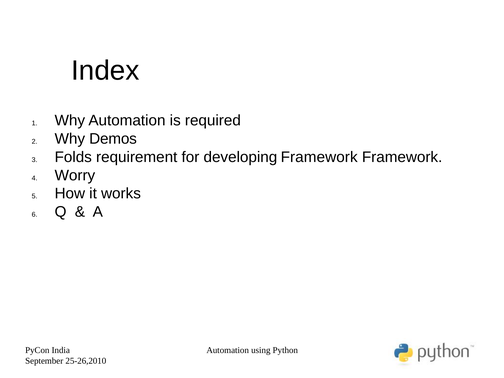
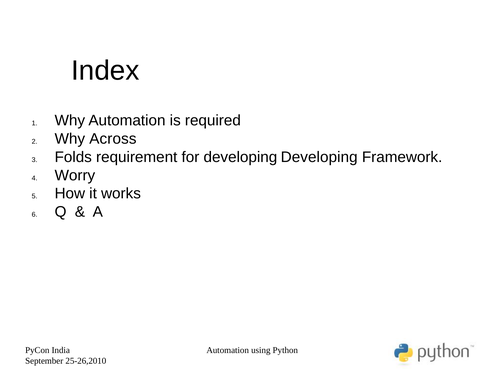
Demos: Demos -> Across (113, 139)
developing Framework: Framework -> Developing (319, 157)
